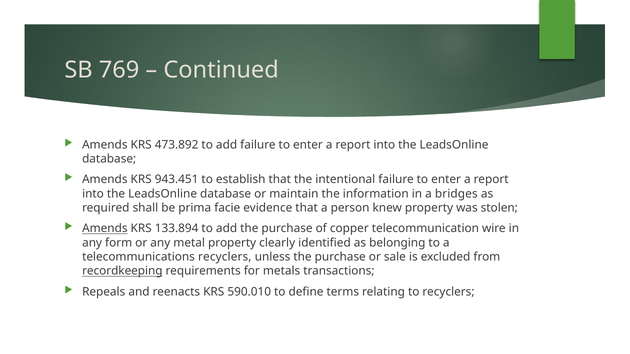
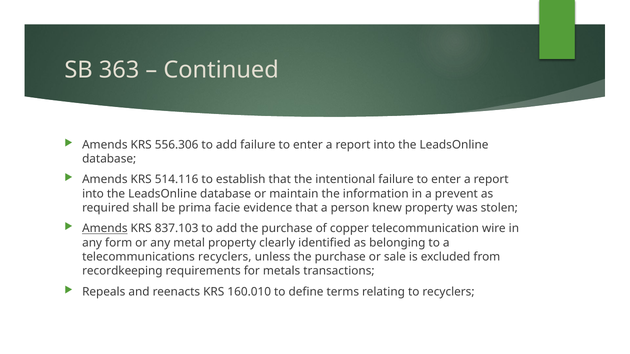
769: 769 -> 363 (119, 70)
473.892: 473.892 -> 556.306 (177, 145)
943.451: 943.451 -> 514.116 (177, 180)
bridges: bridges -> prevent (456, 194)
133.894: 133.894 -> 837.103 (177, 229)
recordkeeping underline: present -> none (122, 271)
590.010: 590.010 -> 160.010 (249, 292)
